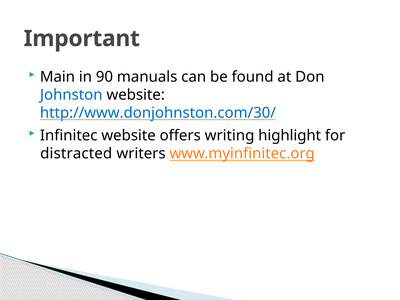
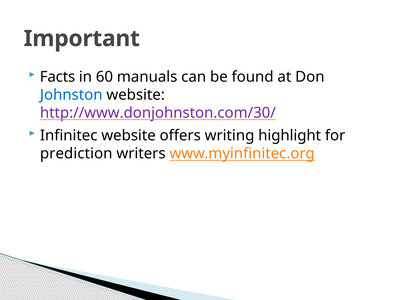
Main: Main -> Facts (58, 77)
90: 90 -> 60 (104, 77)
http://www.donjohnston.com/30/ colour: blue -> purple (158, 113)
distracted: distracted -> prediction (76, 154)
